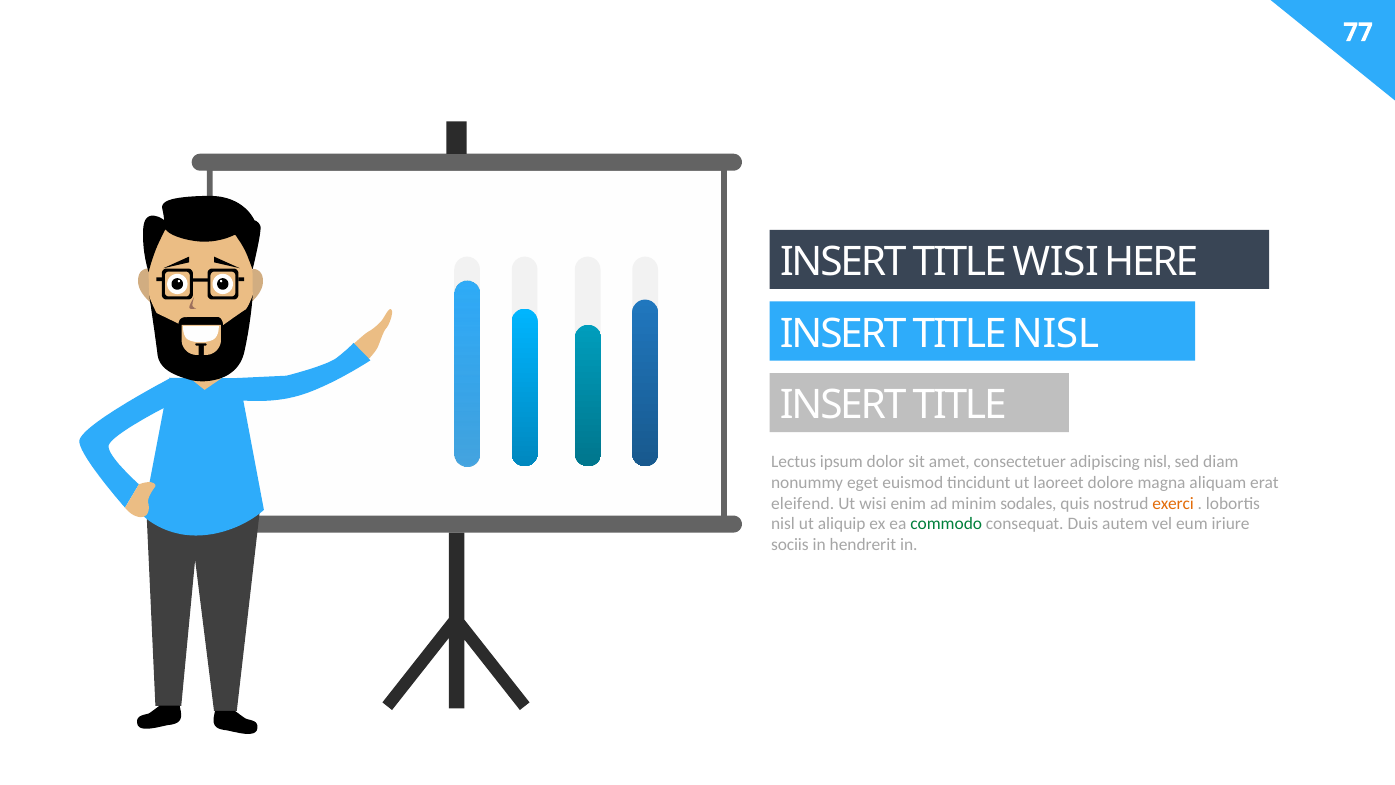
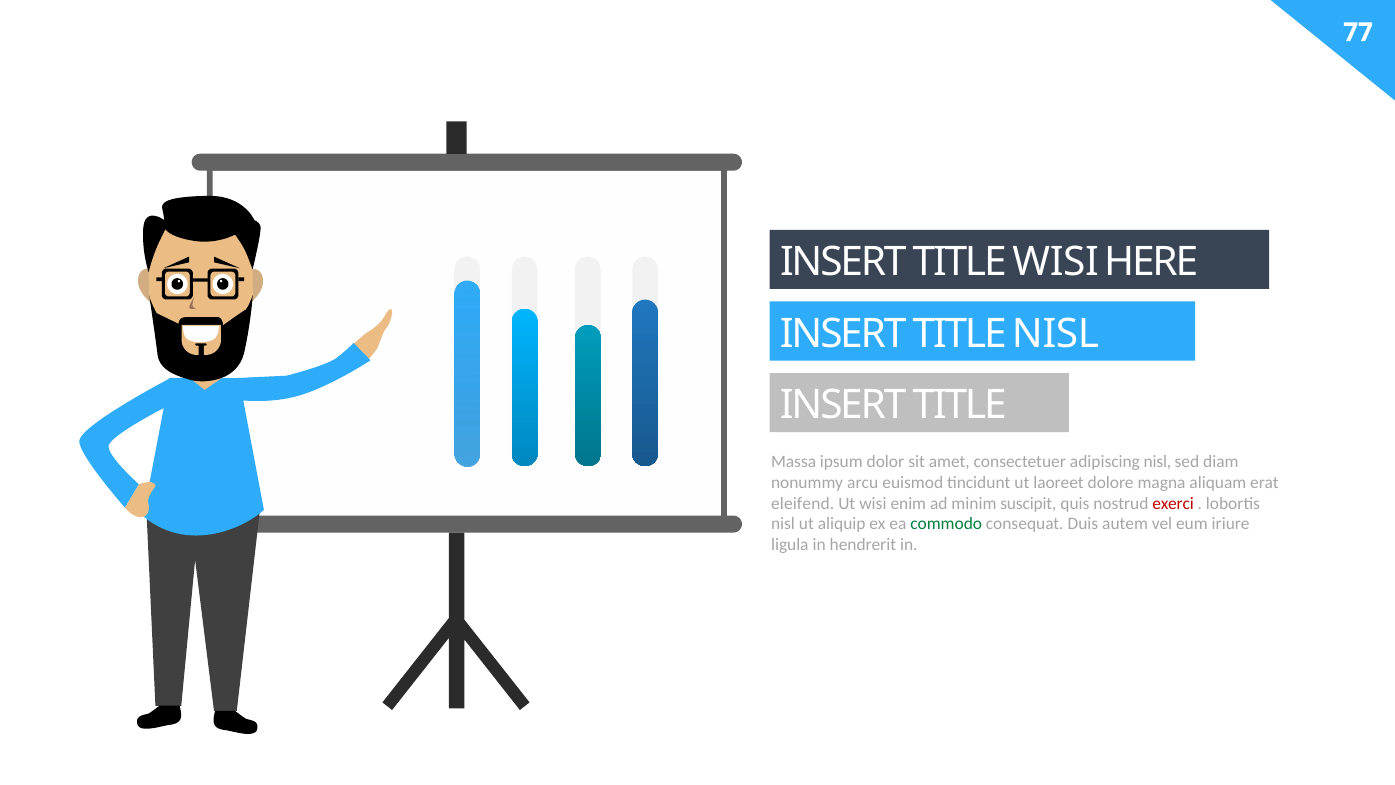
Lectus: Lectus -> Massa (794, 461)
eget: eget -> arcu (863, 482)
sodales: sodales -> suscipit (1028, 503)
exerci colour: orange -> red (1173, 503)
sociis: sociis -> ligula (790, 545)
